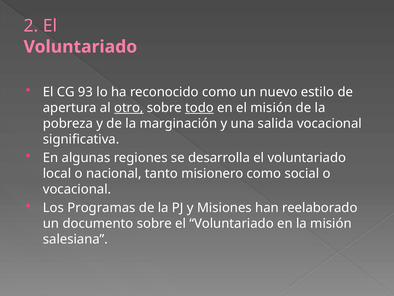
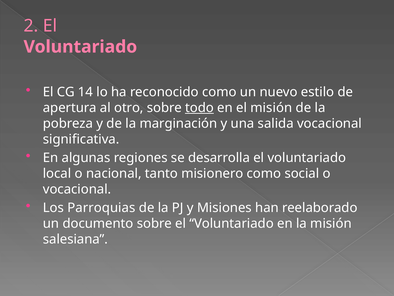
93: 93 -> 14 (85, 92)
otro underline: present -> none (129, 108)
Programas: Programas -> Parroquias (101, 207)
